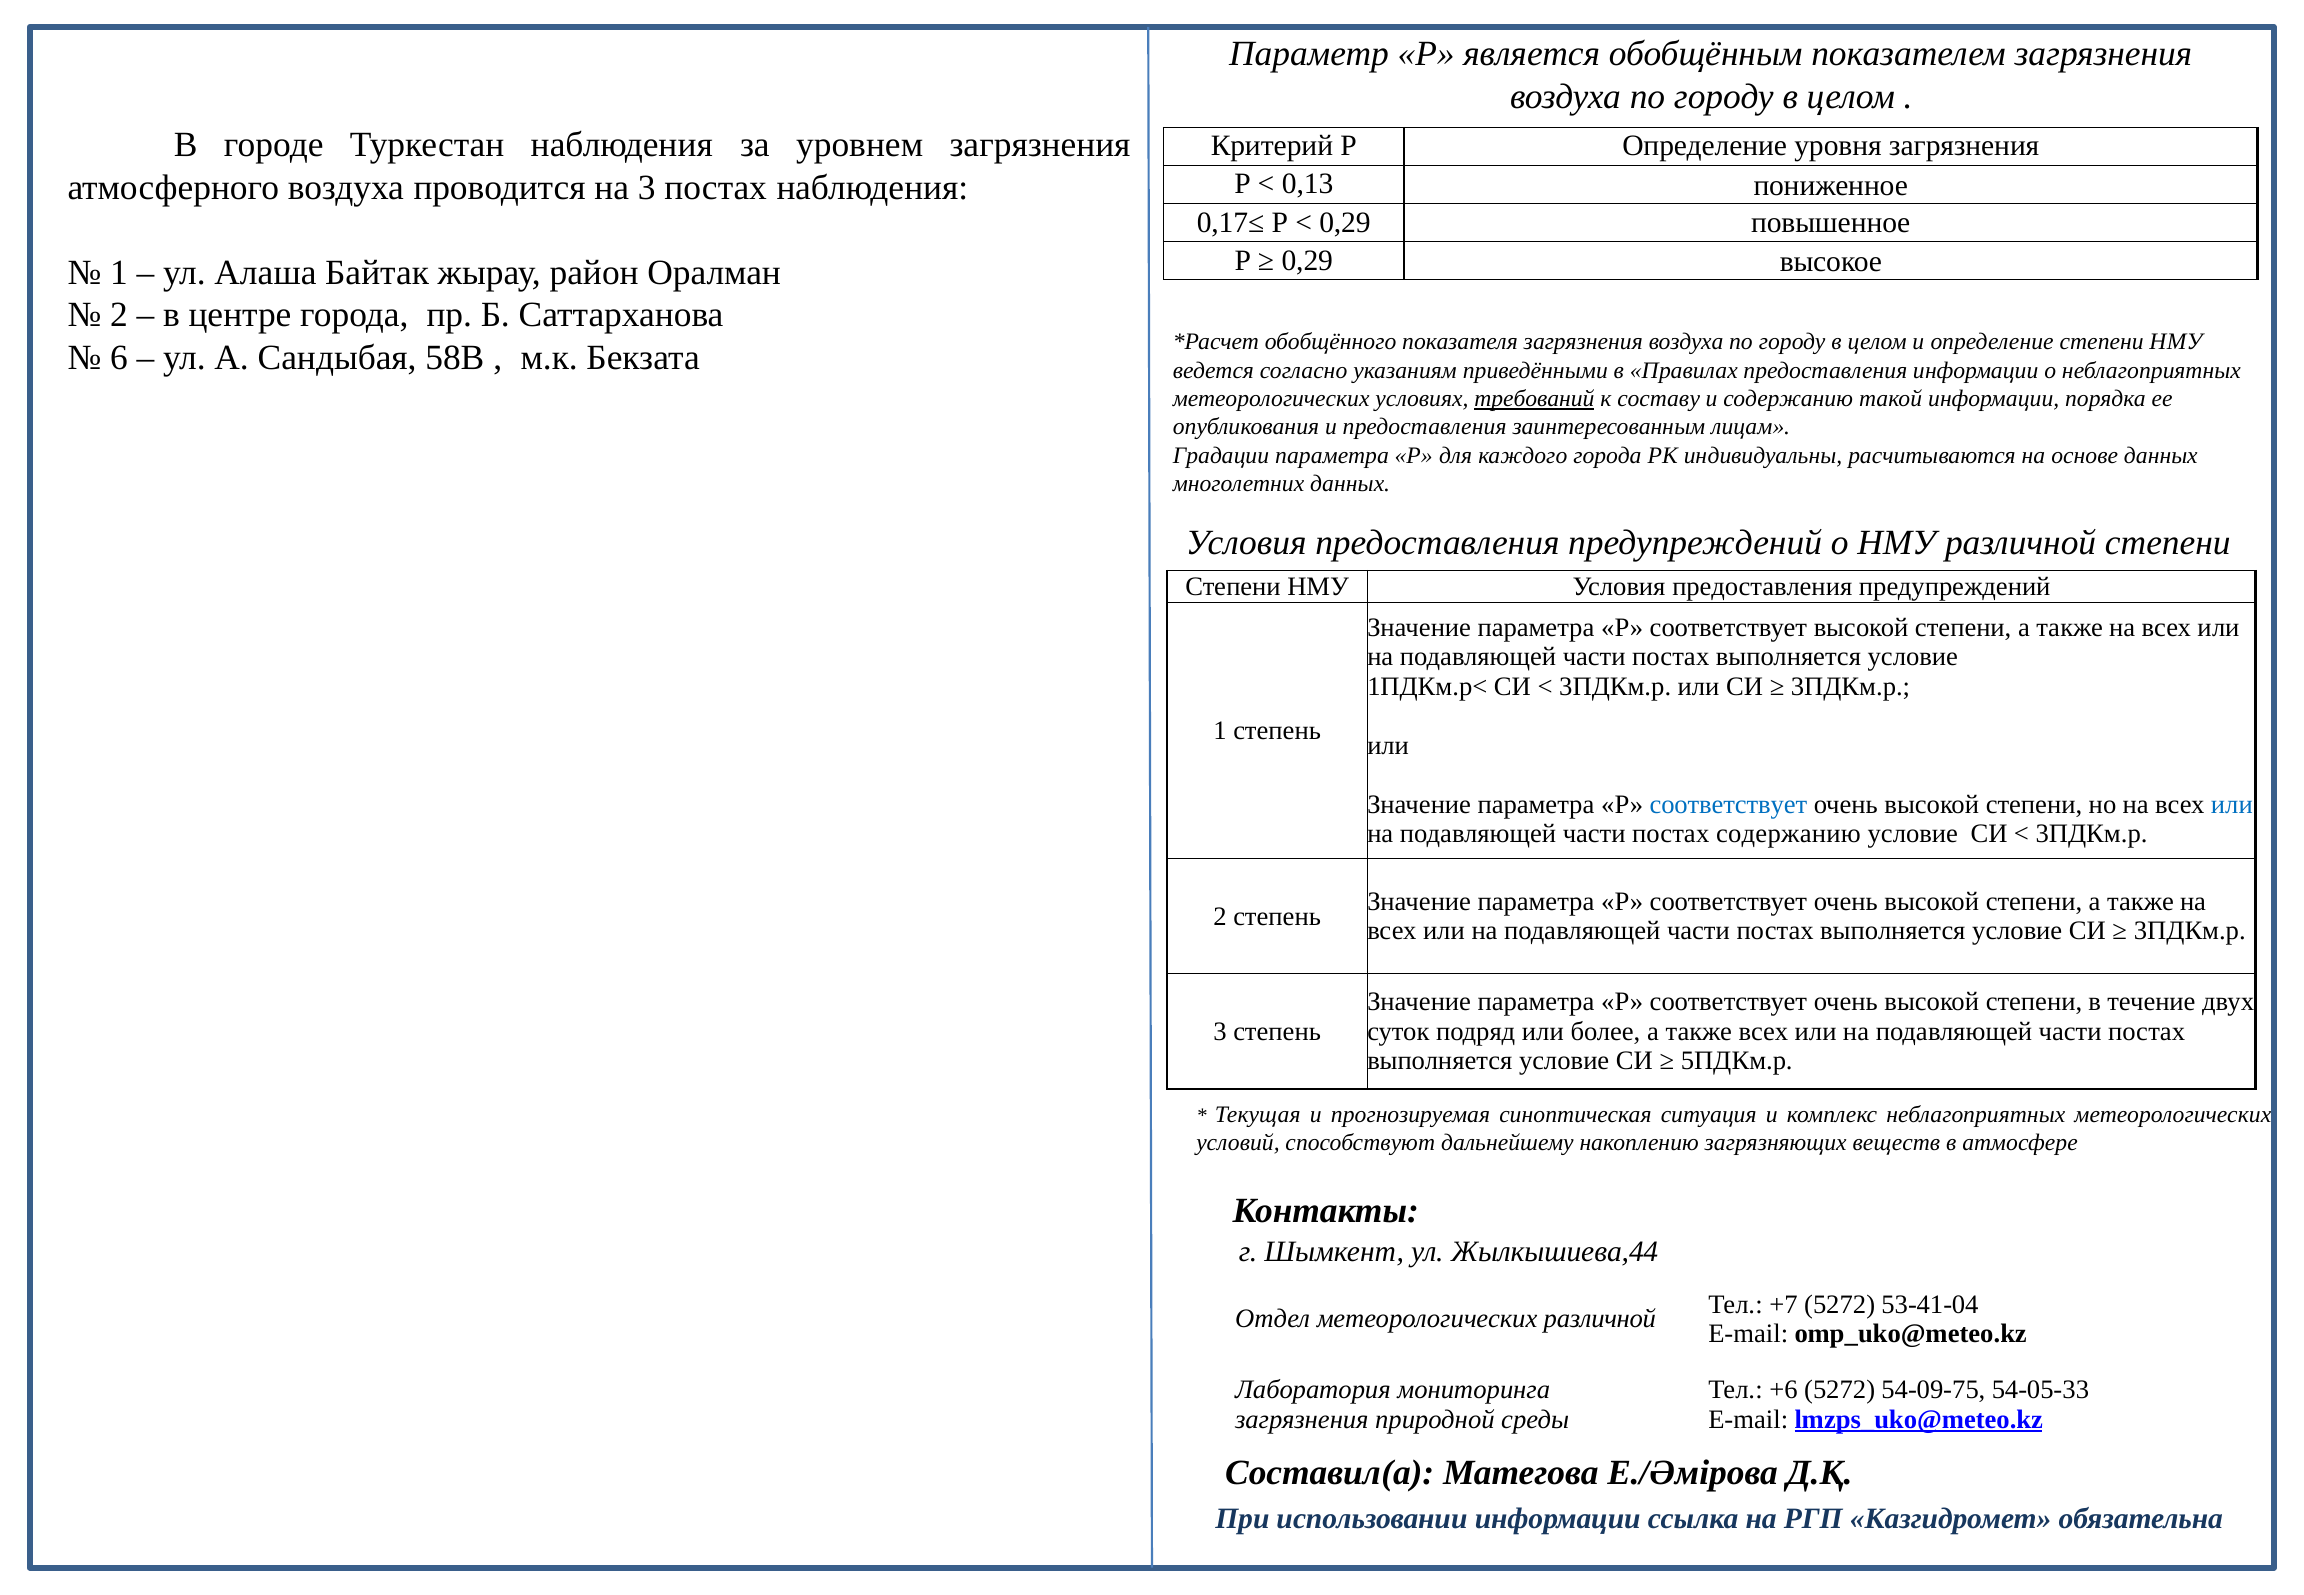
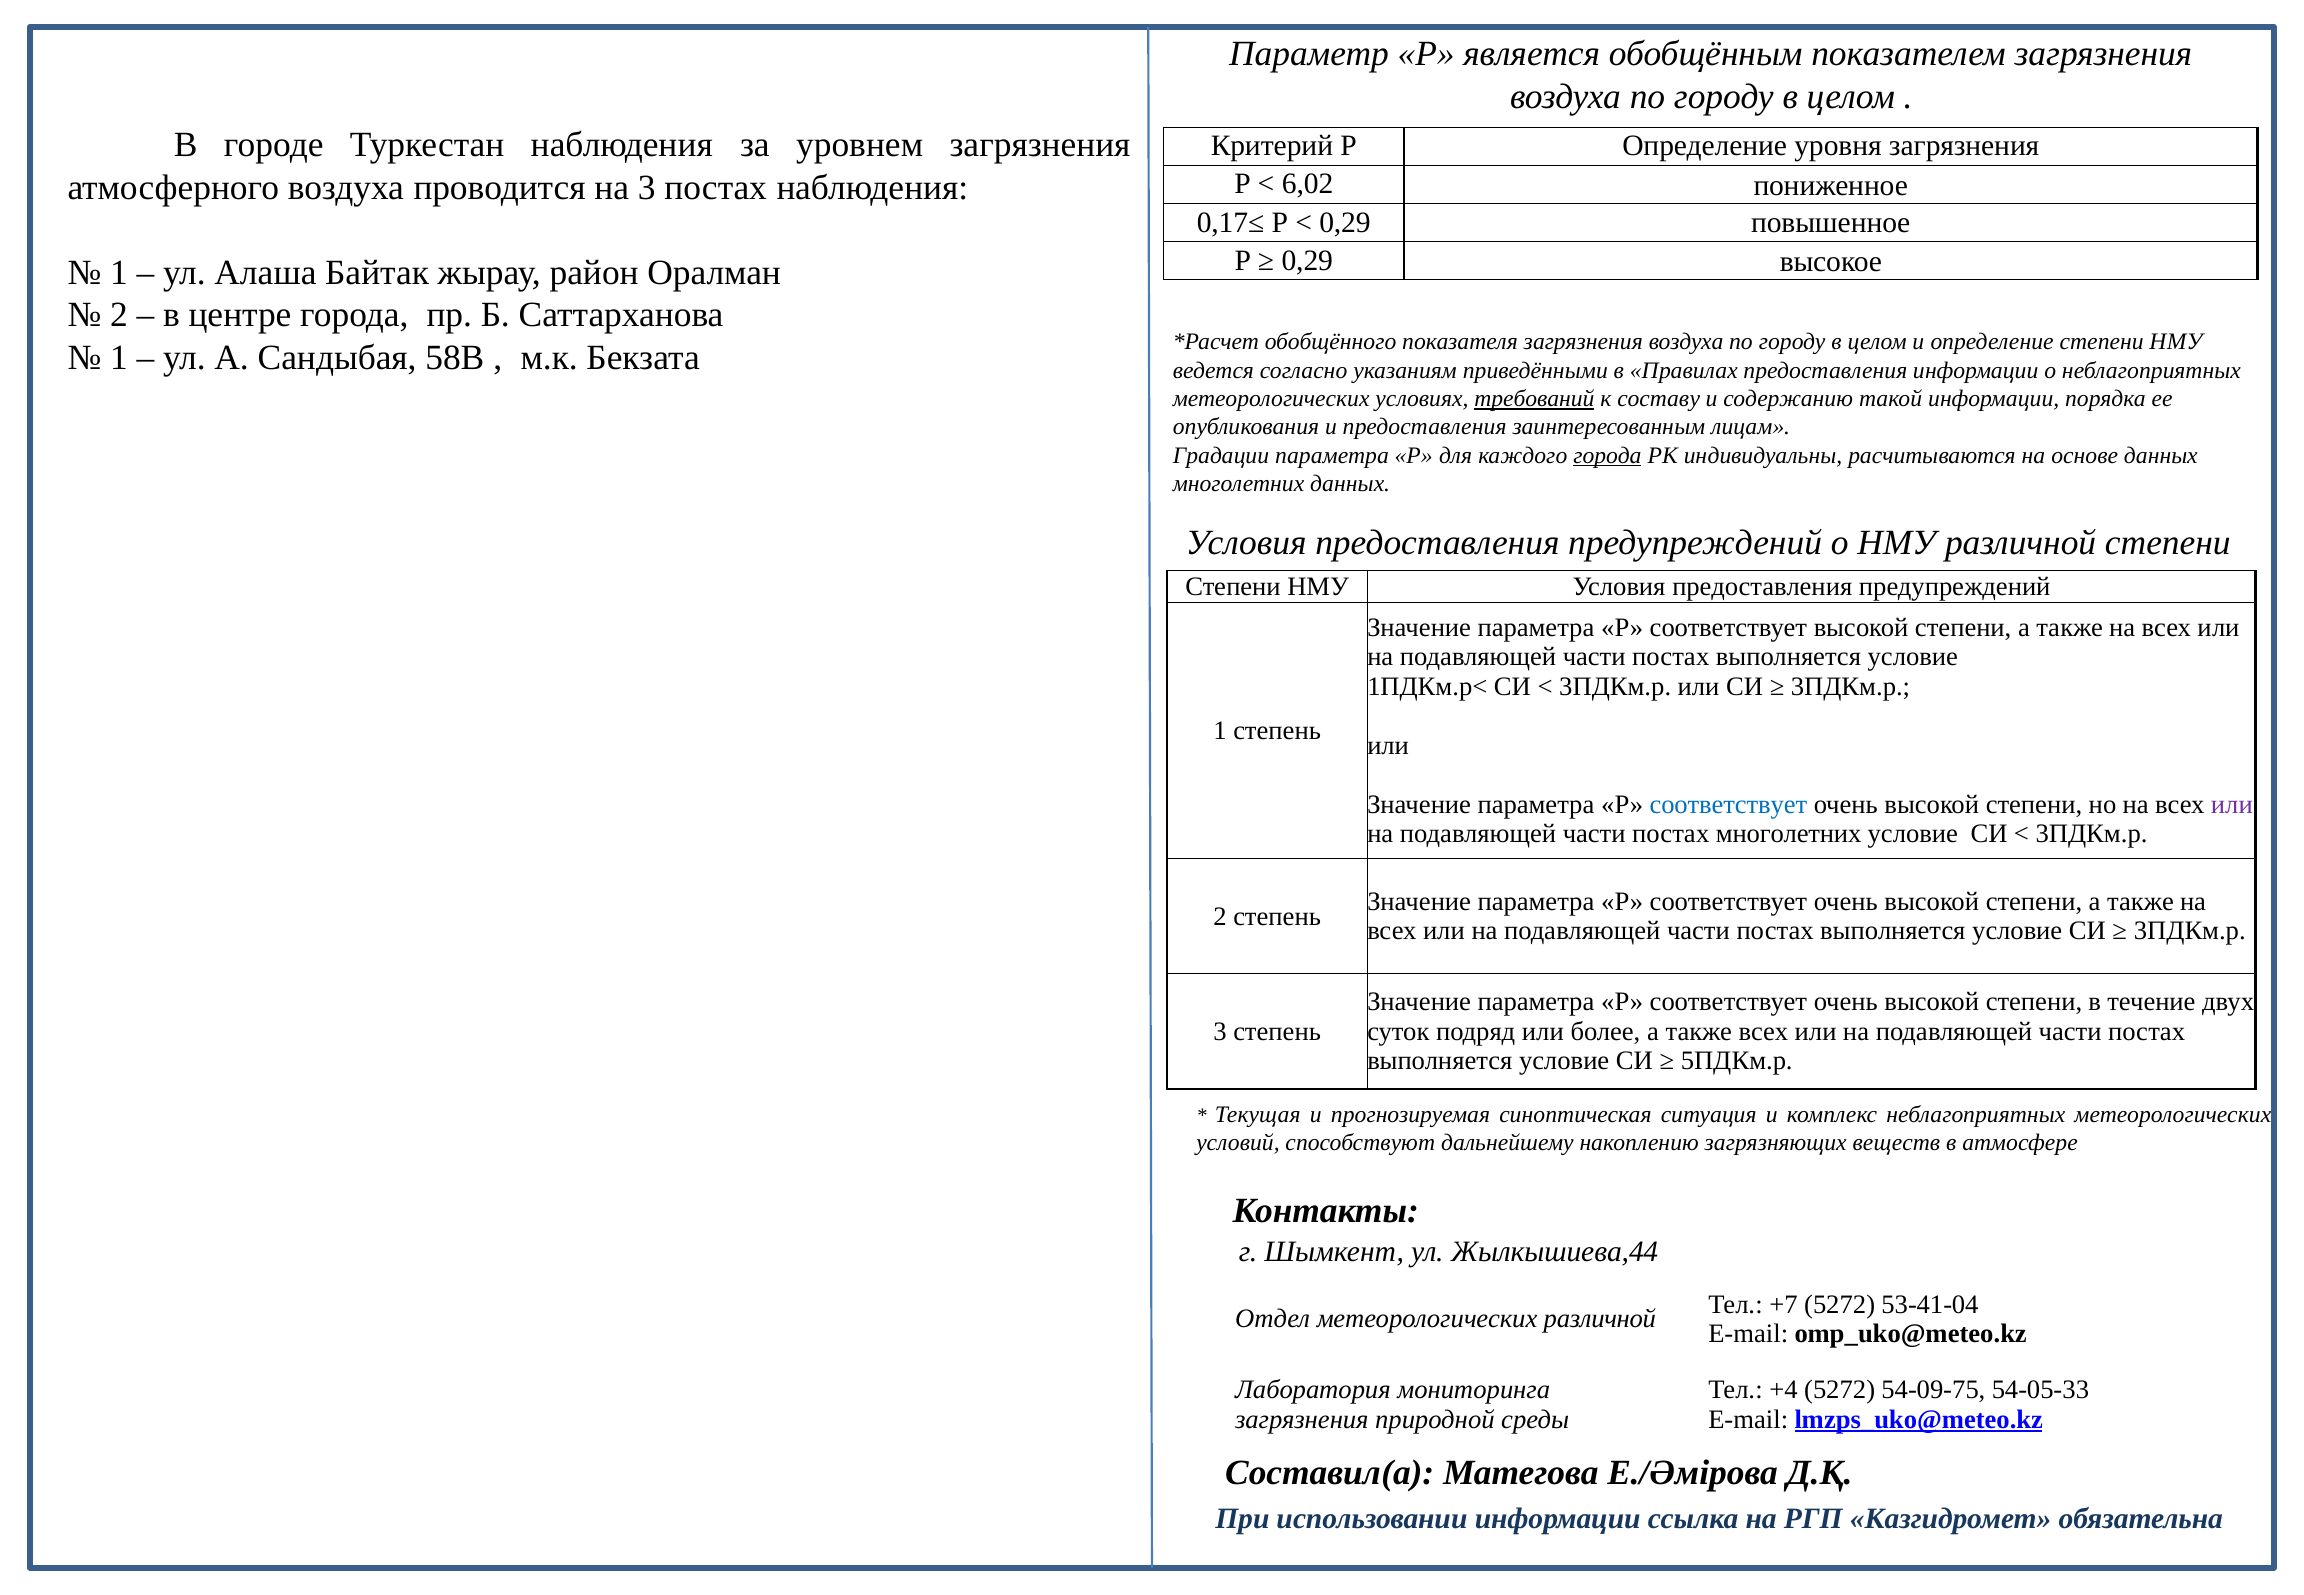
0,13: 0,13 -> 6,02 (1308, 184)
6: 6 -> 1 (119, 358)
города underline: none -> present (1607, 455)
или colour: blue -> purple (2232, 804)
постах содержанию: содержанию -> многолетних (1789, 834)
+6: +6 -> +4 (1784, 1390)
